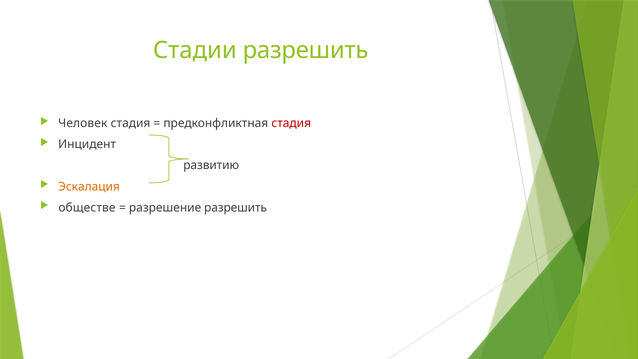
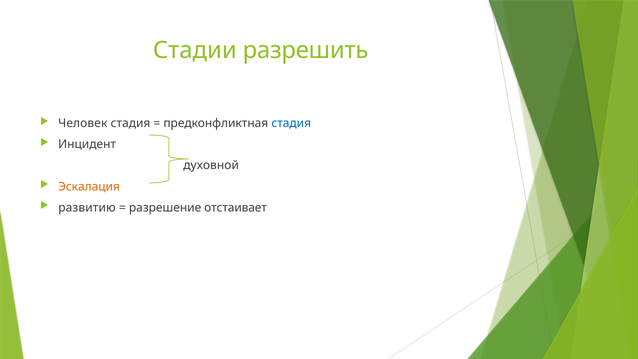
стадия colour: red -> blue (291, 123)
развитию: развитию -> духовной (211, 165)
обществе: обществе -> развитию (87, 207)
разрешение разрешить: разрешить -> отстаивает (236, 207)
